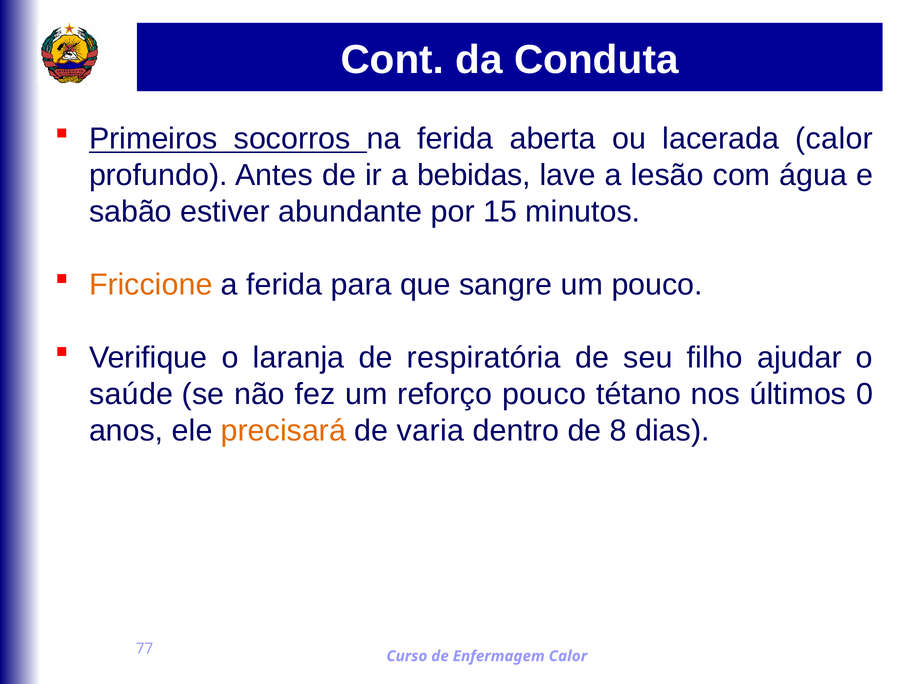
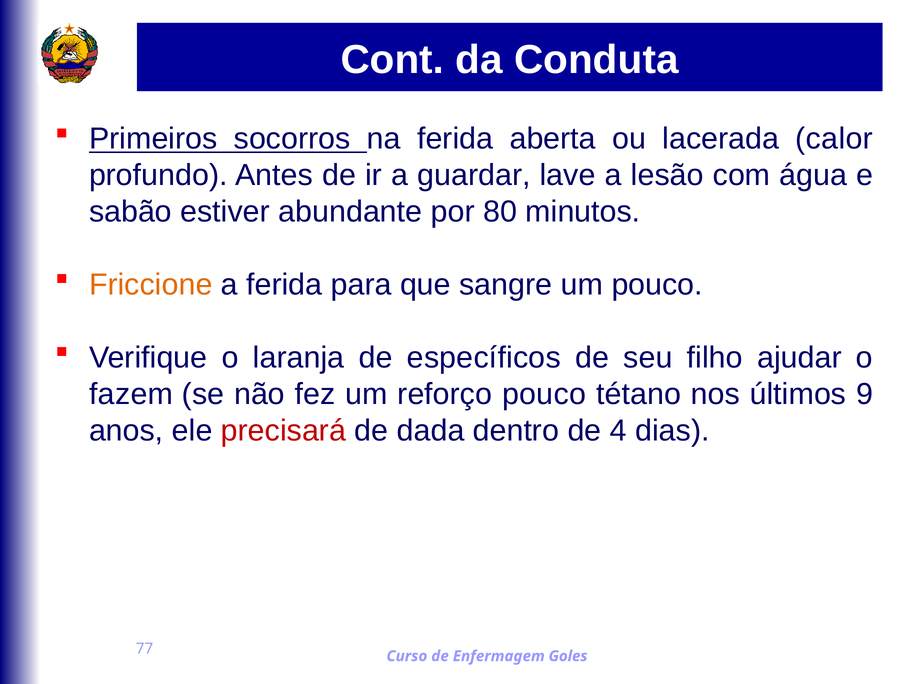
bebidas: bebidas -> guardar (474, 176)
15: 15 -> 80 (500, 212)
respiratória: respiratória -> específicos (484, 358)
saúde: saúde -> fazem (131, 395)
0: 0 -> 9 (864, 395)
precisará colour: orange -> red (283, 431)
varia: varia -> dada (431, 431)
8: 8 -> 4 (618, 431)
Enfermagem Calor: Calor -> Goles (568, 657)
